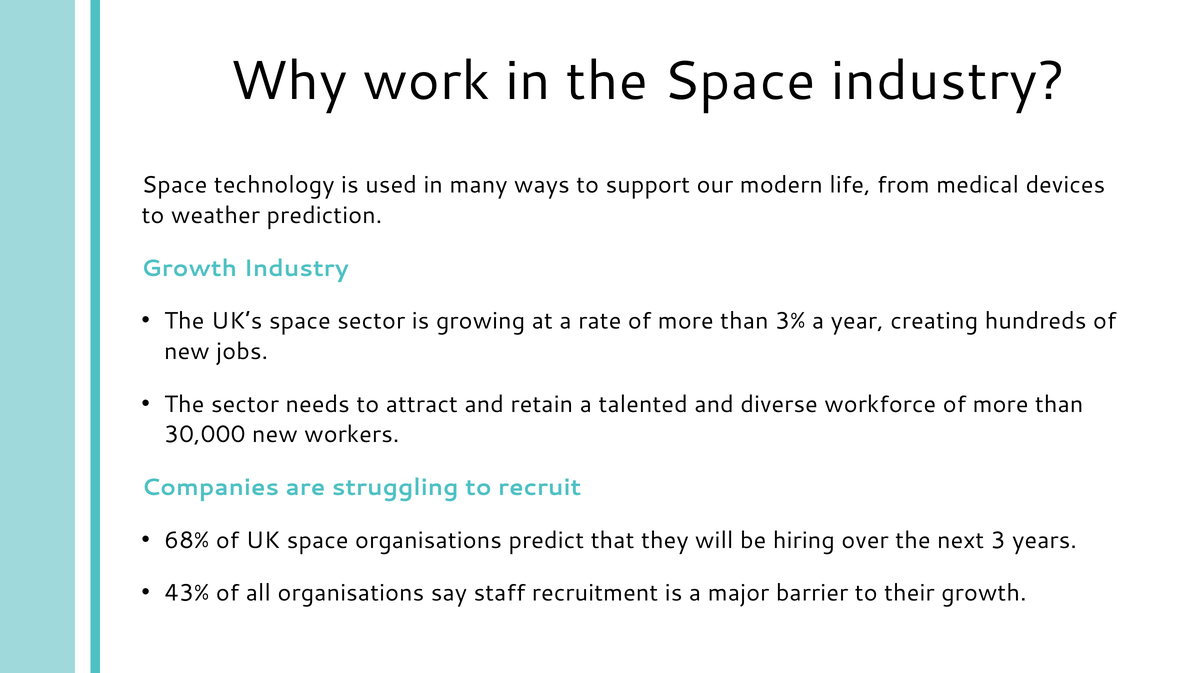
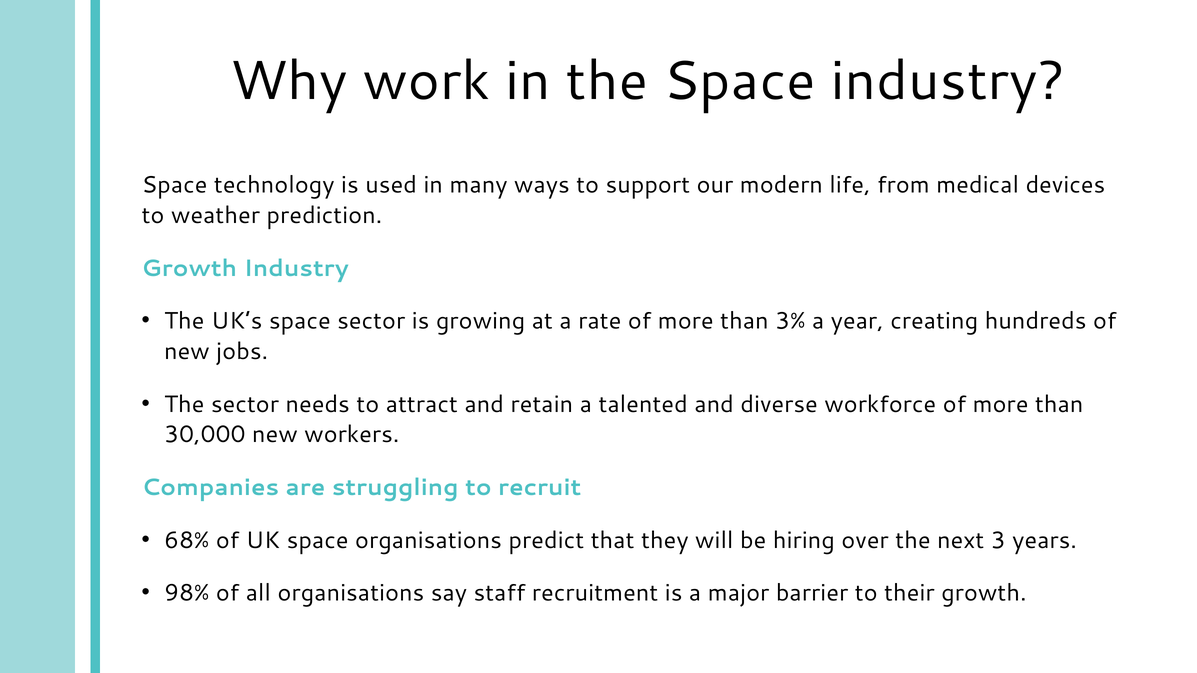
43%: 43% -> 98% (187, 593)
